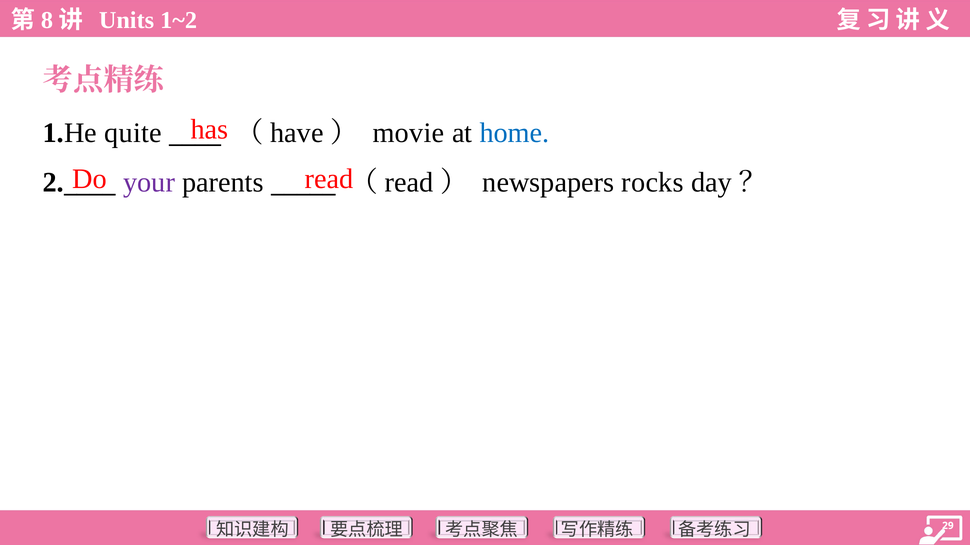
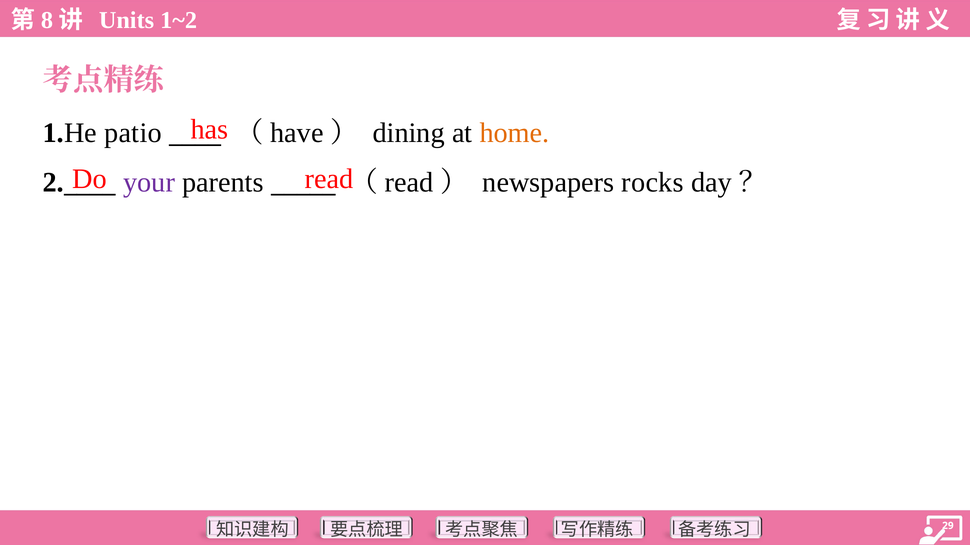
quite: quite -> patio (133, 133)
movie: movie -> dining (409, 133)
home colour: blue -> orange (515, 133)
